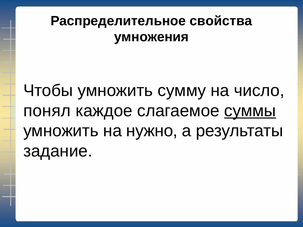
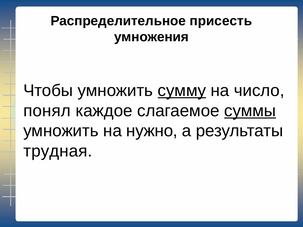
свойства: свойства -> присесть (221, 21)
сумму underline: none -> present (182, 91)
задание: задание -> трудная (58, 151)
